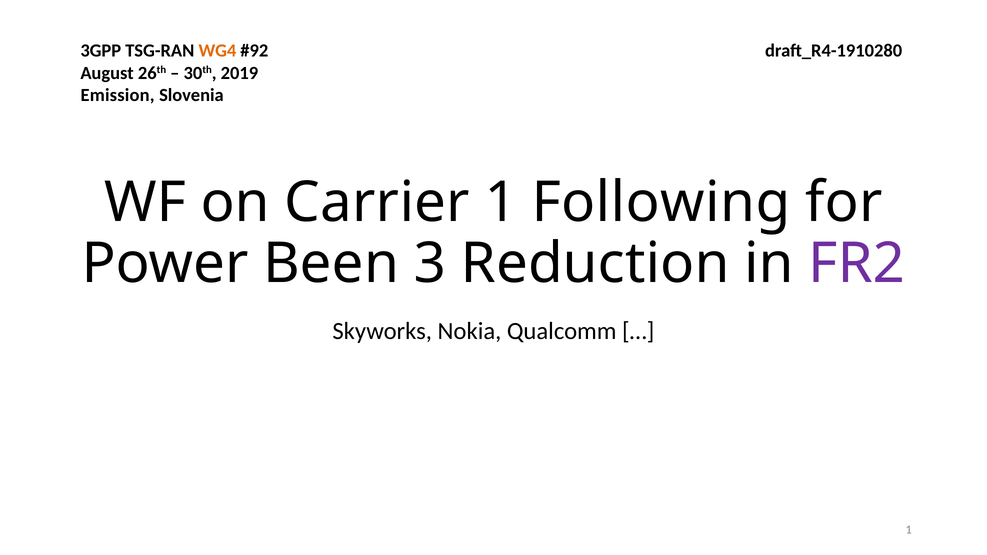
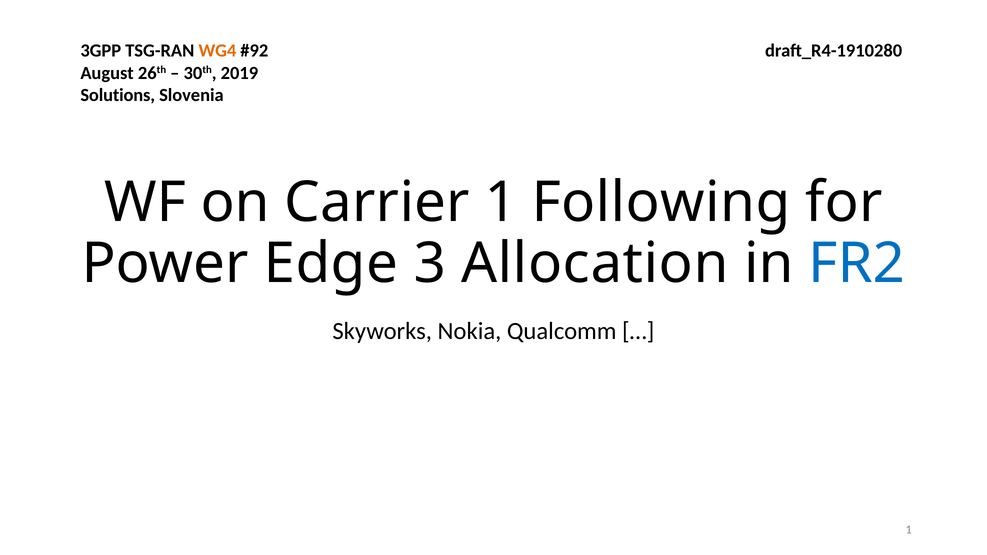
Emission: Emission -> Solutions (118, 95)
Been: Been -> Edge (331, 263)
Reduction: Reduction -> Allocation (595, 263)
FR2 colour: purple -> blue (857, 263)
